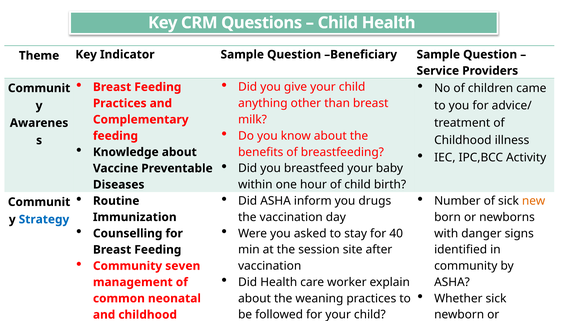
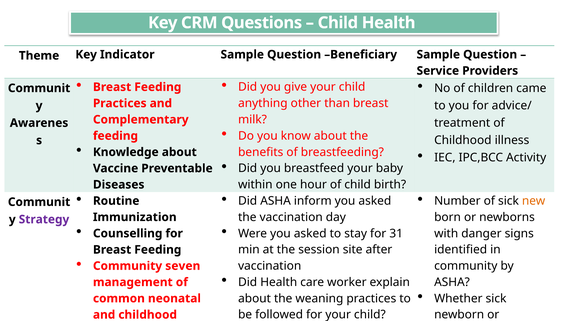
inform you drugs: drugs -> asked (375, 201)
Strategy colour: blue -> purple (44, 219)
40: 40 -> 31 (396, 233)
